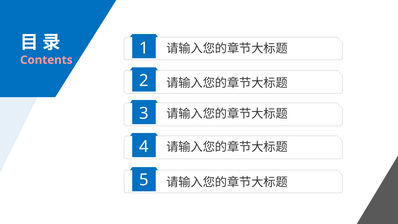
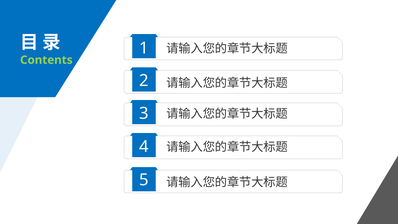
Contents colour: pink -> light green (46, 60)
